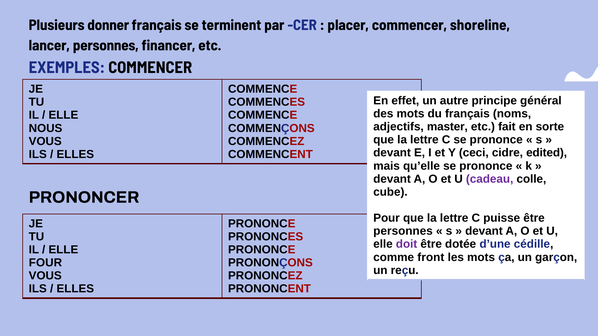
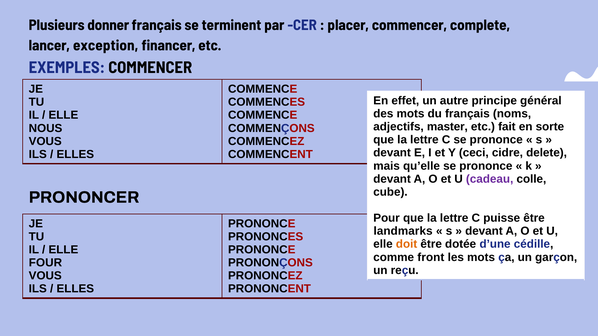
shoreline: shoreline -> complete (480, 25)
lancer personnes: personnes -> exception (106, 46)
edited: edited -> delete (547, 153)
personnes: personnes -> landmarks (403, 231)
doit colour: purple -> orange (407, 244)
